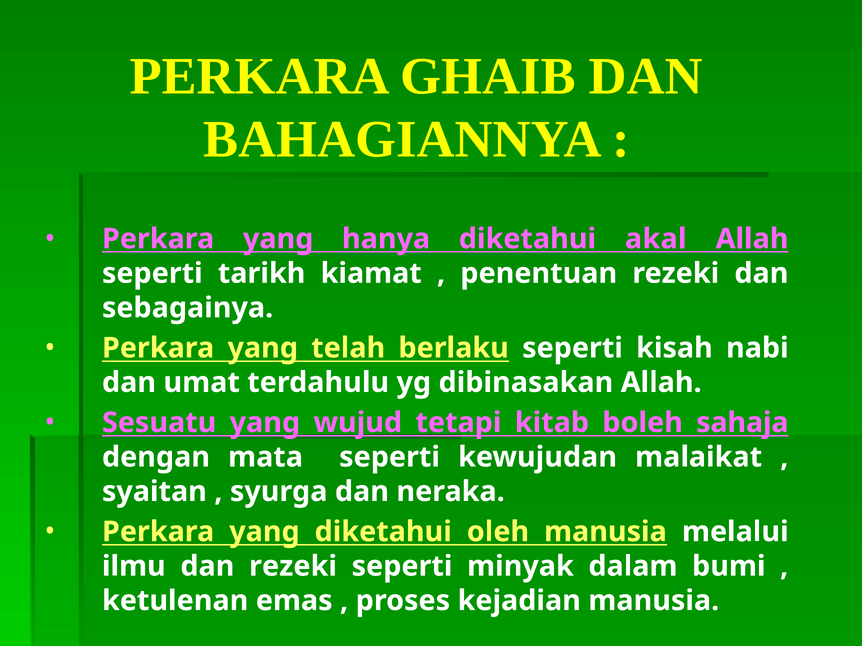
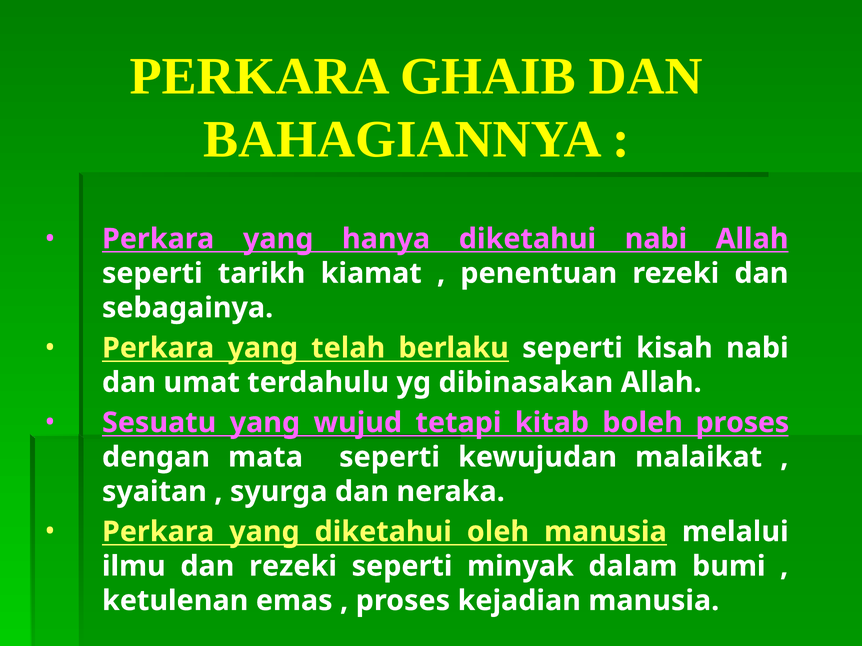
diketahui akal: akal -> nabi (656, 239)
boleh sahaja: sahaja -> proses (742, 423)
